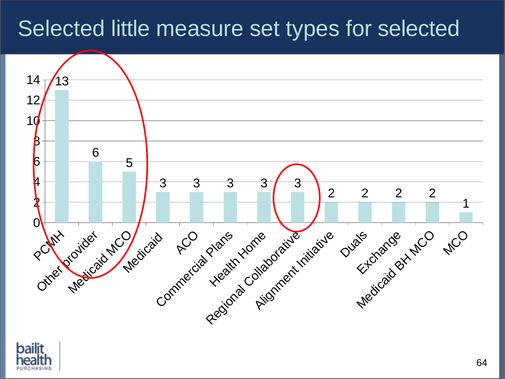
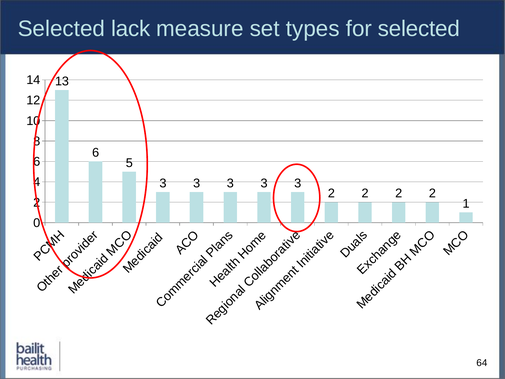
little: little -> lack (131, 29)
